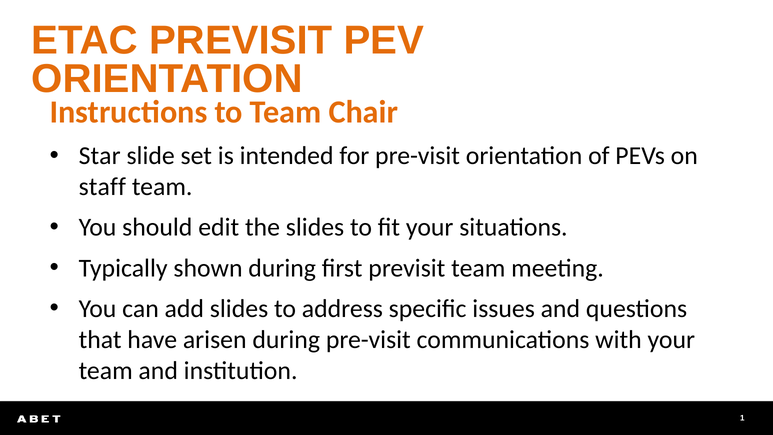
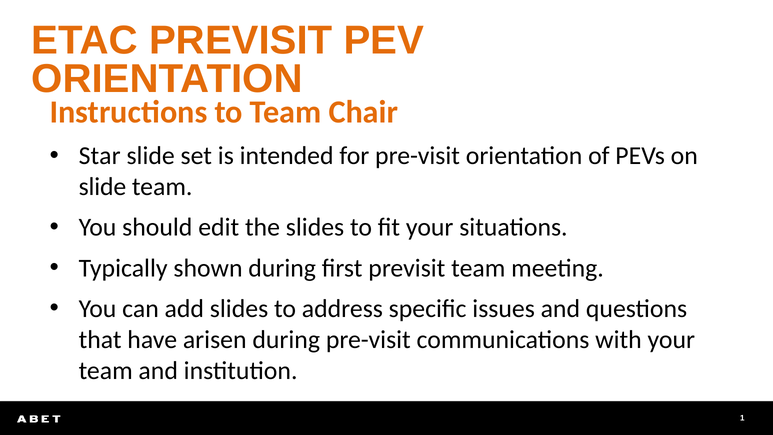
staff: staff -> slide (102, 187)
